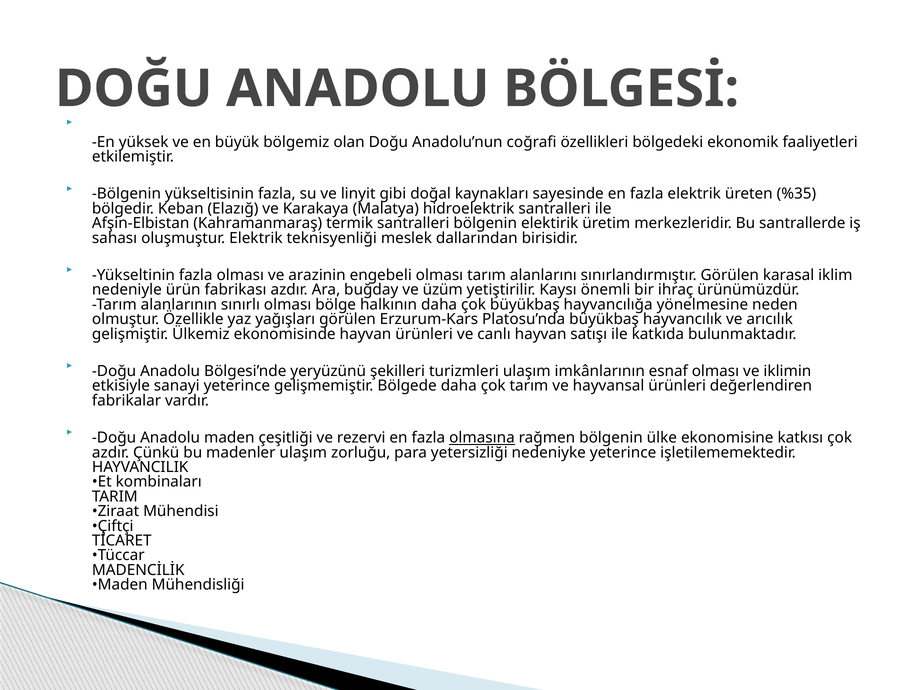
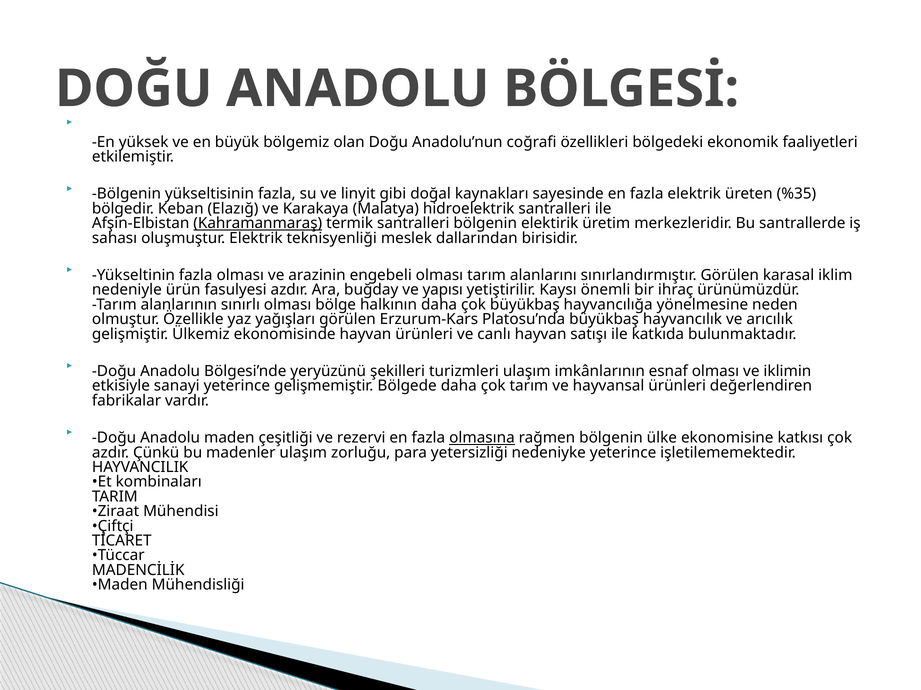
Kahramanmaraş underline: none -> present (258, 224)
fabrikası: fabrikası -> fasulyesi (236, 290)
üzüm: üzüm -> yapısı (443, 290)
